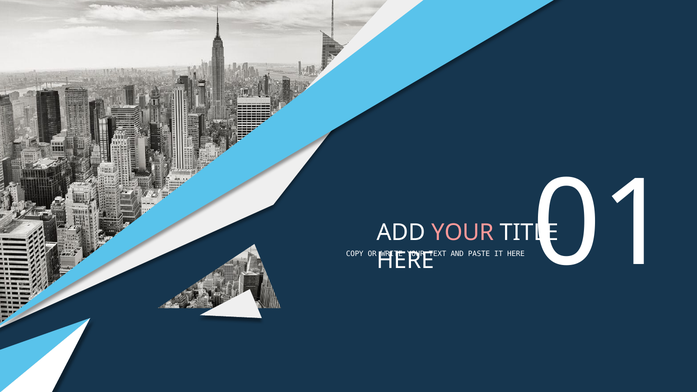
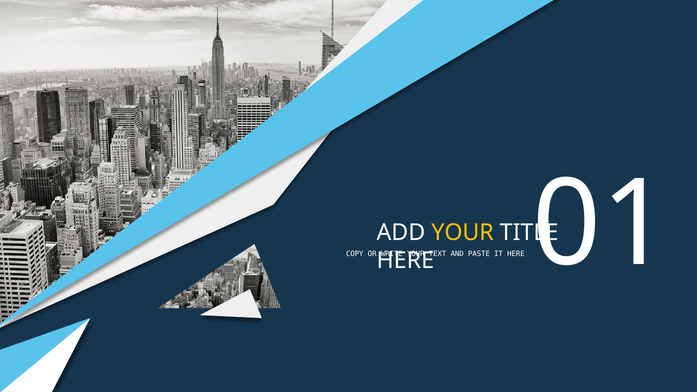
YOUR colour: pink -> yellow (463, 233)
